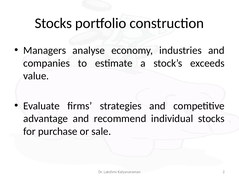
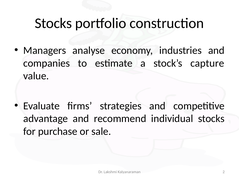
exceeds: exceeds -> capture (207, 63)
